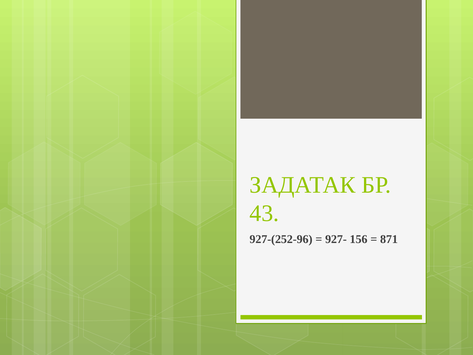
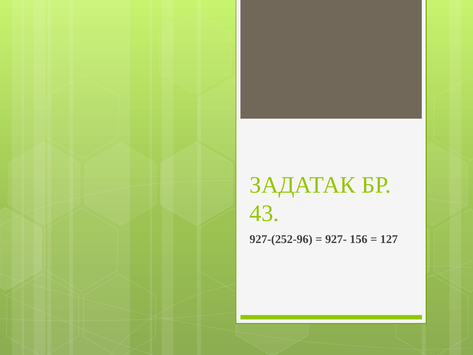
871: 871 -> 127 (389, 239)
